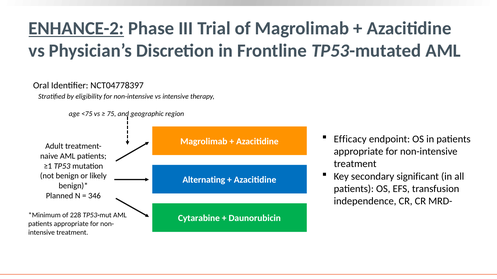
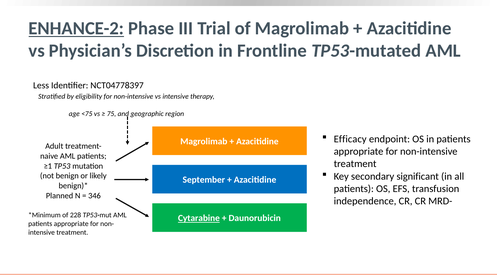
Oral: Oral -> Less (41, 85)
Alternating: Alternating -> September (204, 180)
Cytarabine underline: none -> present (199, 219)
